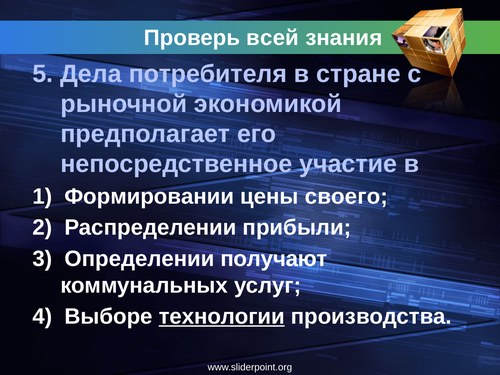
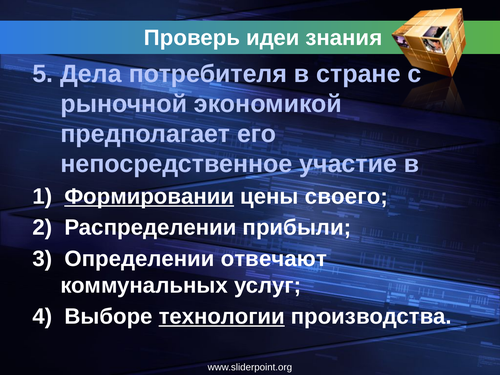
всей: всей -> идеи (273, 38)
Формировании underline: none -> present (149, 197)
получают: получают -> отвечают (274, 259)
